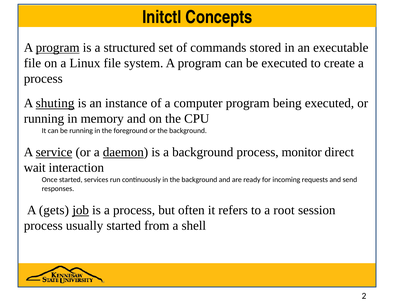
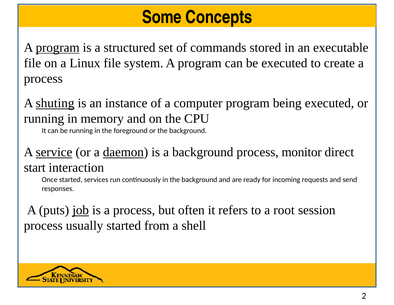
Initctl: Initctl -> Some (162, 17)
wait: wait -> start (35, 167)
gets: gets -> puts (54, 210)
